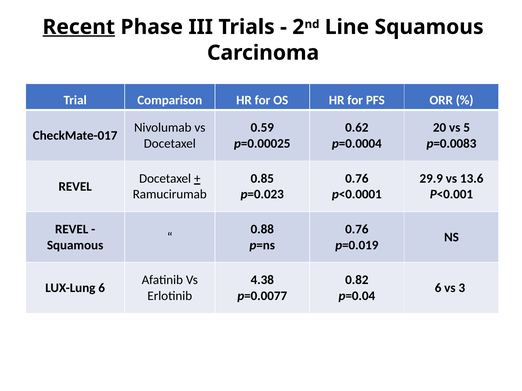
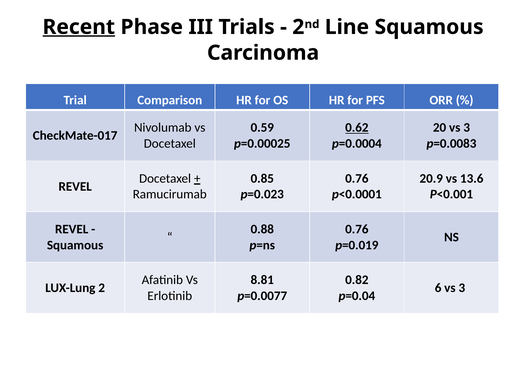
0.62 underline: none -> present (357, 128)
20 vs 5: 5 -> 3 (467, 128)
29.9: 29.9 -> 20.9 (431, 179)
4.38: 4.38 -> 8.81 (262, 280)
LUX-Lung 6: 6 -> 2 (102, 288)
